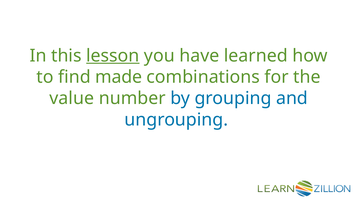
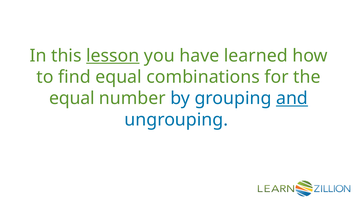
find made: made -> equal (119, 77)
value: value -> equal (72, 98)
and underline: none -> present (292, 98)
